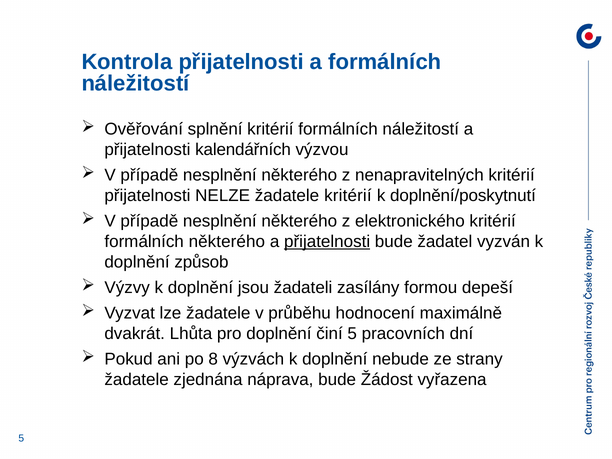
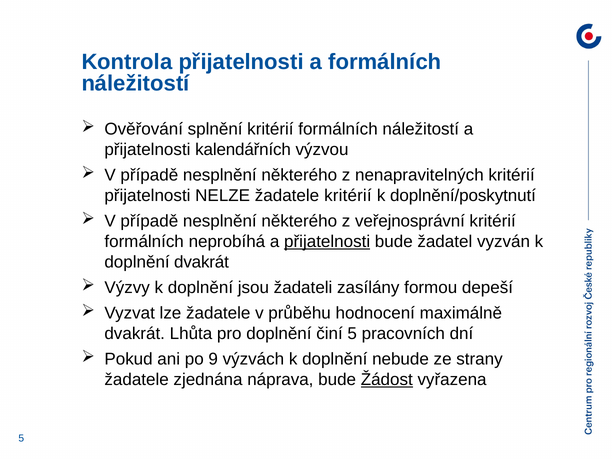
elektronického: elektronického -> veřejnosprávní (410, 221)
formálních některého: některého -> neprobíhá (227, 242)
doplnění způsob: způsob -> dvakrát (201, 262)
8: 8 -> 9 (213, 359)
Žádost underline: none -> present (387, 380)
